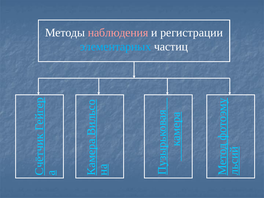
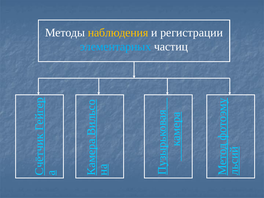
наблюдения colour: pink -> yellow (118, 33)
